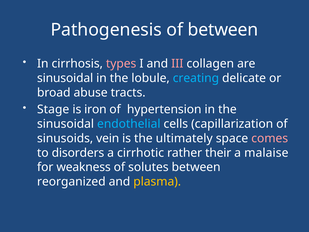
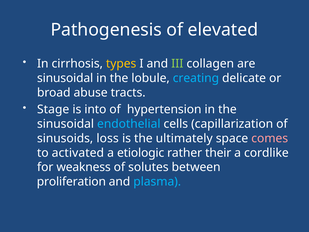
of between: between -> elevated (223, 30)
types colour: pink -> yellow (121, 64)
III colour: pink -> light green (177, 64)
iron: iron -> into (95, 109)
vein: vein -> loss (108, 138)
disorders: disorders -> activated (78, 153)
cirrhotic: cirrhotic -> etiologic (141, 153)
malaise: malaise -> cordlike (266, 153)
reorganized: reorganized -> proliferation (71, 181)
plasma colour: yellow -> light blue (157, 181)
